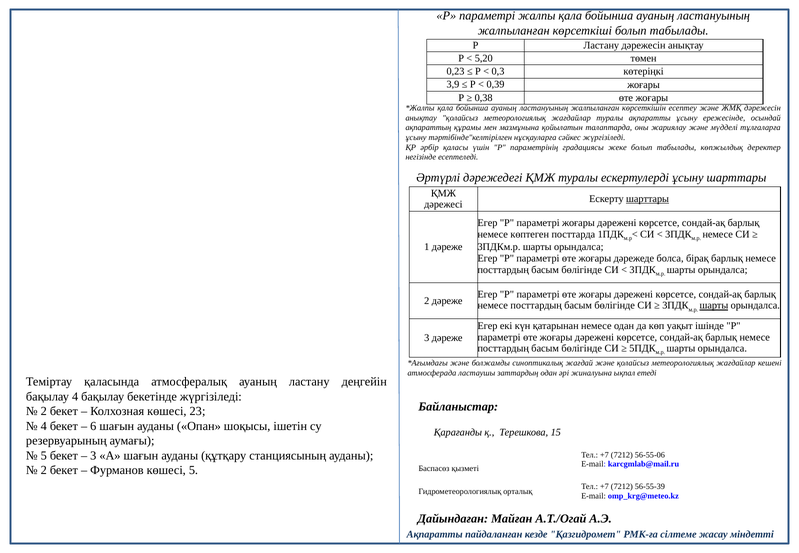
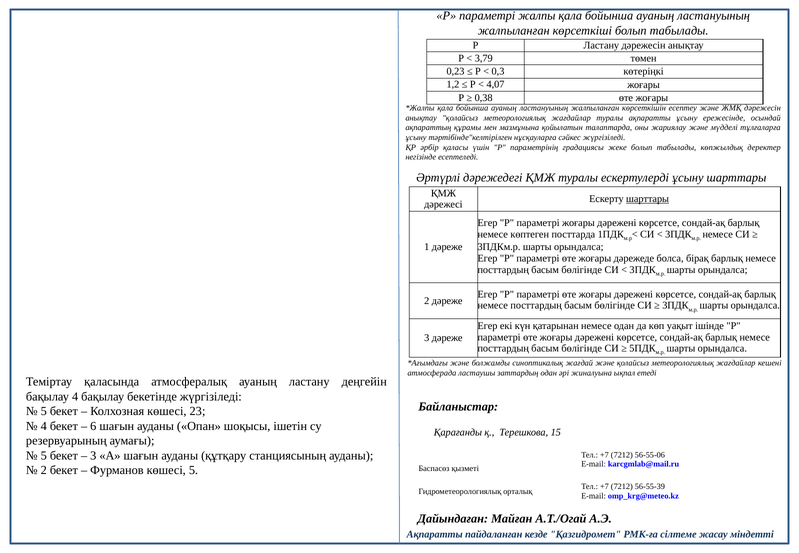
5,20: 5,20 -> 3,79 (484, 58)
3,9: 3,9 -> 1,2 (453, 85)
0,39: 0,39 -> 4,07 (495, 85)
шарты underline: present -> none (714, 306)
2: 2 -> 5 (44, 411)
